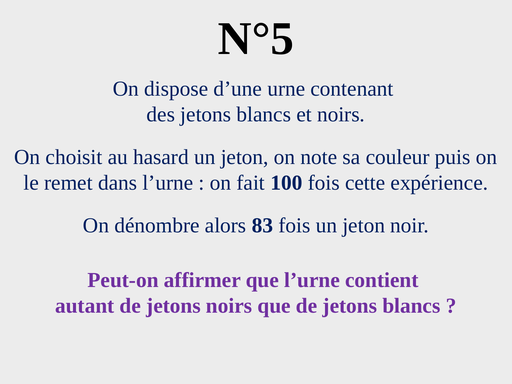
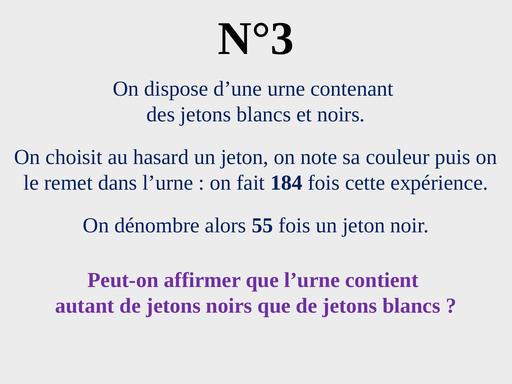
N°5: N°5 -> N°3 (256, 39)
100: 100 -> 184 (287, 183)
83: 83 -> 55 (262, 225)
